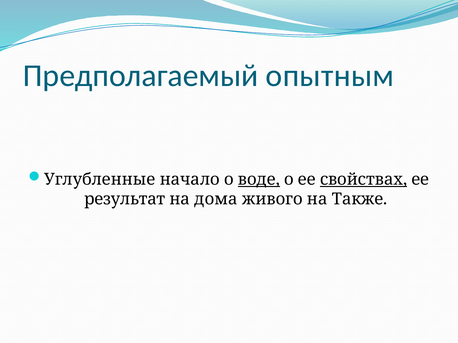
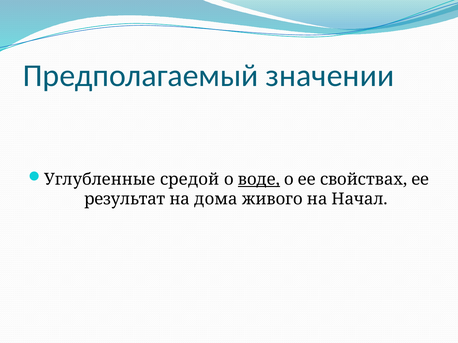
опытным: опытным -> значении (330, 76)
начало: начало -> средой (190, 180)
свойствах underline: present -> none (364, 180)
Также: Также -> Начал (360, 200)
